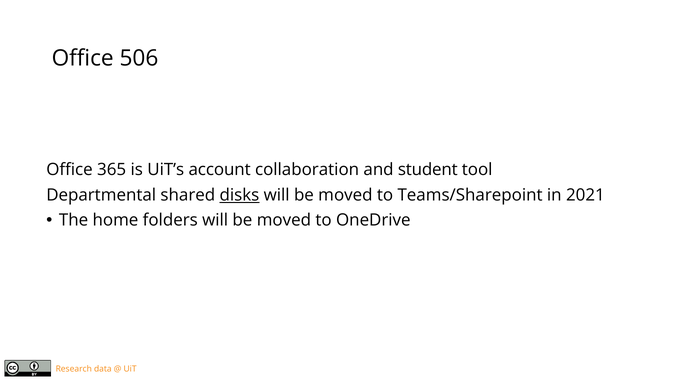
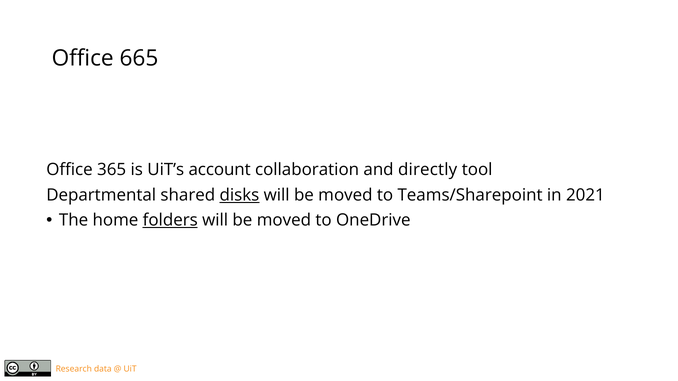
506: 506 -> 665 (139, 58)
student: student -> directly (428, 170)
folders underline: none -> present (170, 221)
